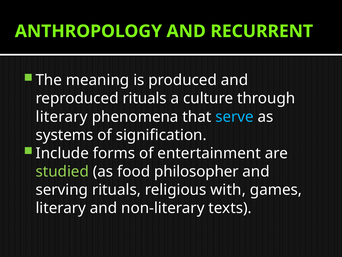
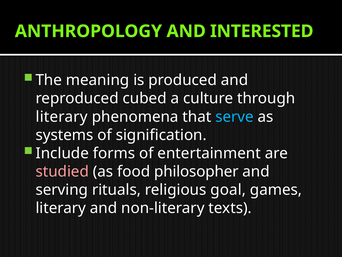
RECURRENT: RECURRENT -> INTERESTED (262, 31)
reproduced rituals: rituals -> cubed (145, 98)
studied colour: light green -> pink (62, 171)
with: with -> goal (228, 190)
